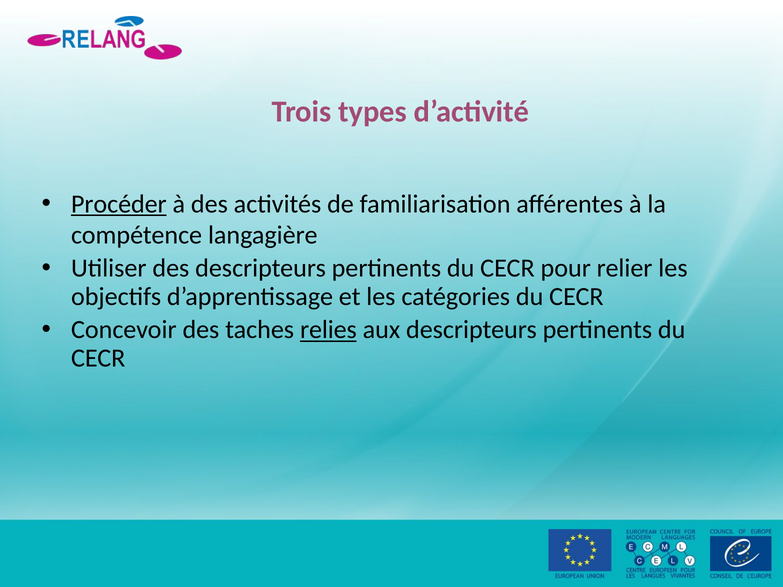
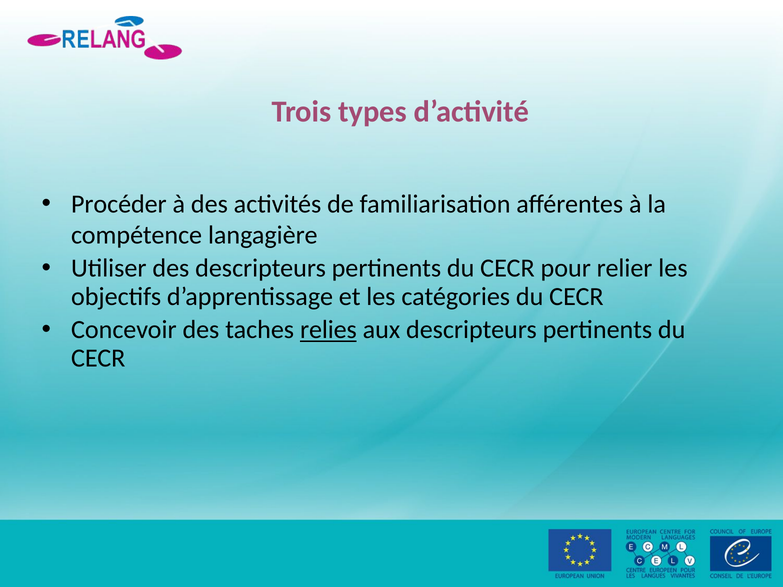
Procéder underline: present -> none (119, 204)
